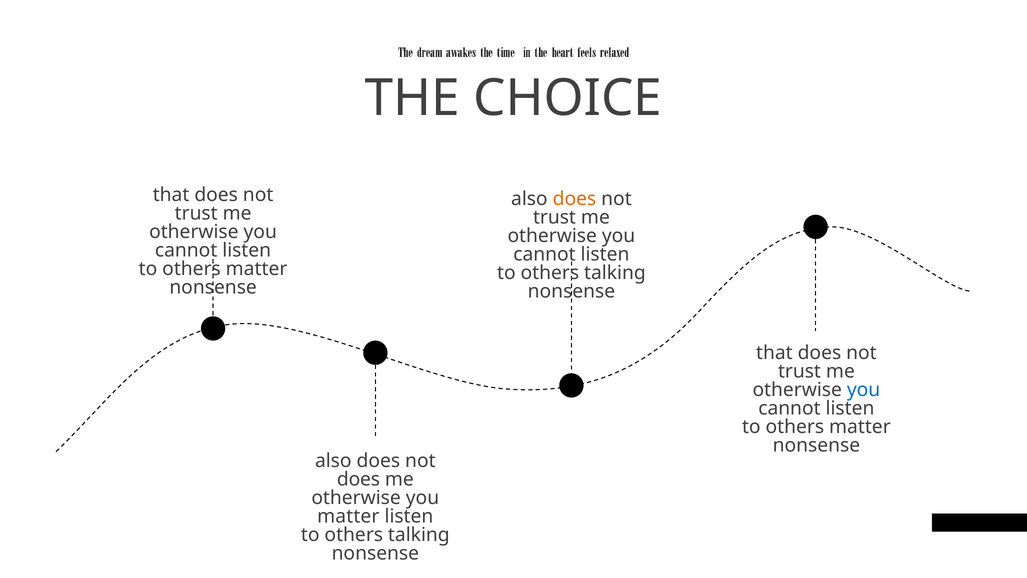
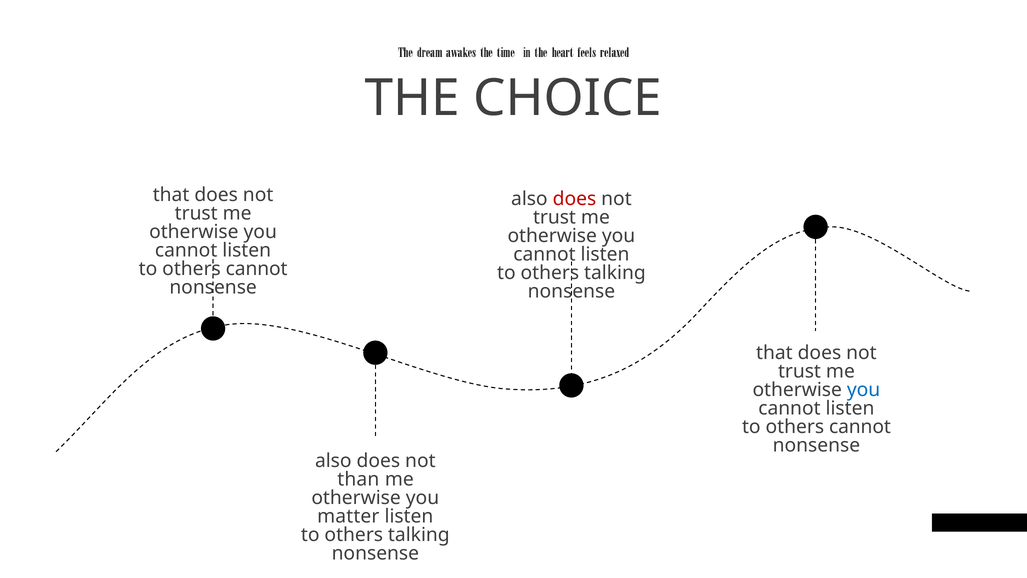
does colour: orange -> red (574, 199)
matter: matter -> cannot (257, 269)
matter: matter -> cannot (860, 426)
does: does -> than (358, 479)
